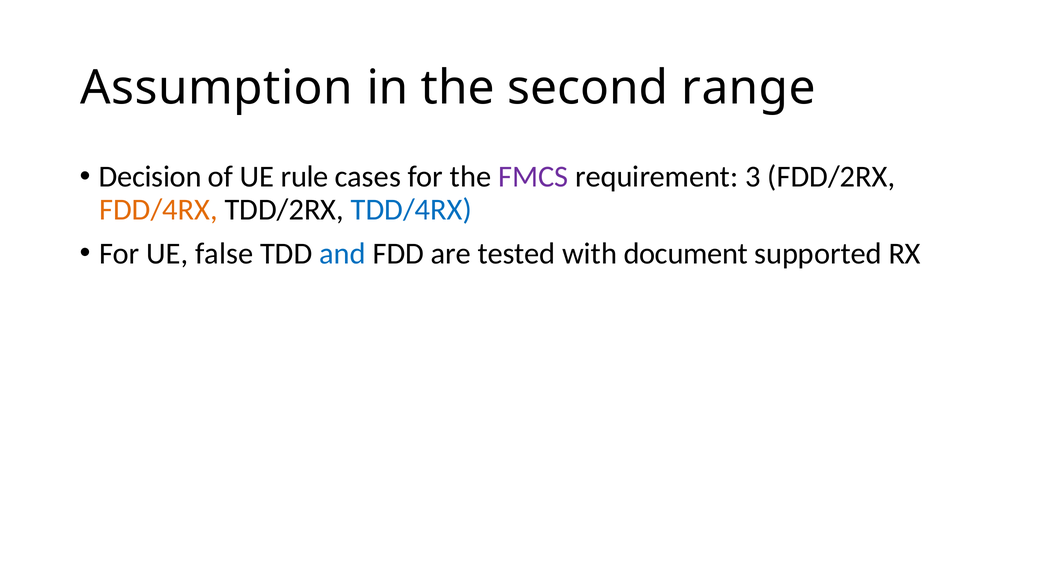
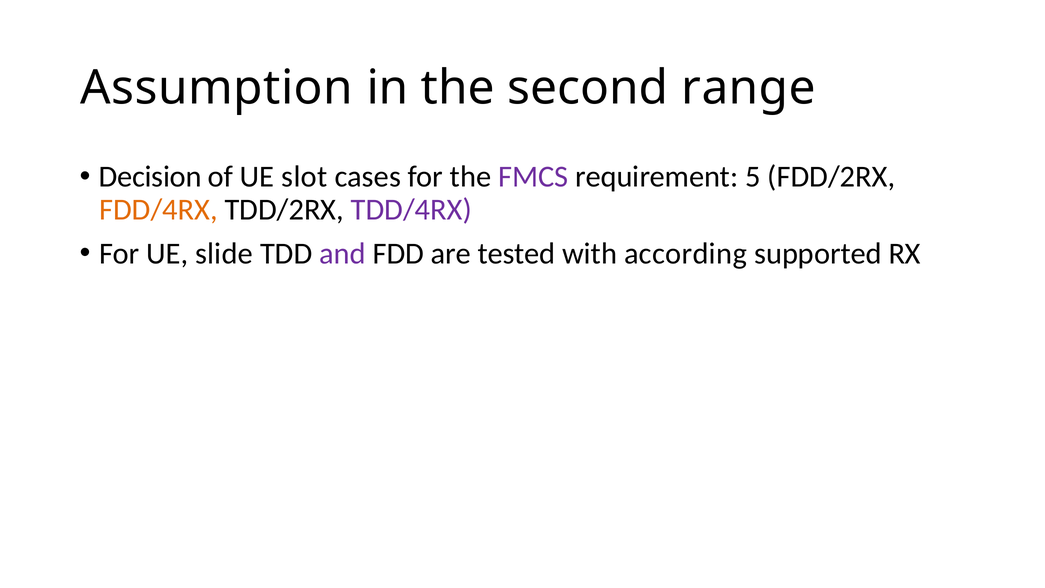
rule: rule -> slot (304, 177)
3: 3 -> 5 (753, 177)
TDD/4RX colour: blue -> purple (411, 210)
false: false -> slide (224, 253)
and colour: blue -> purple (343, 253)
document: document -> according (685, 253)
